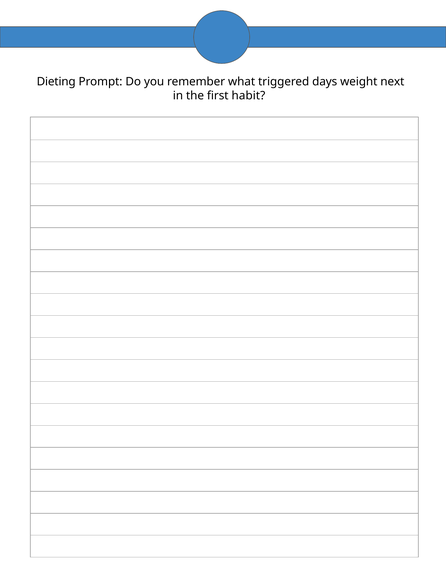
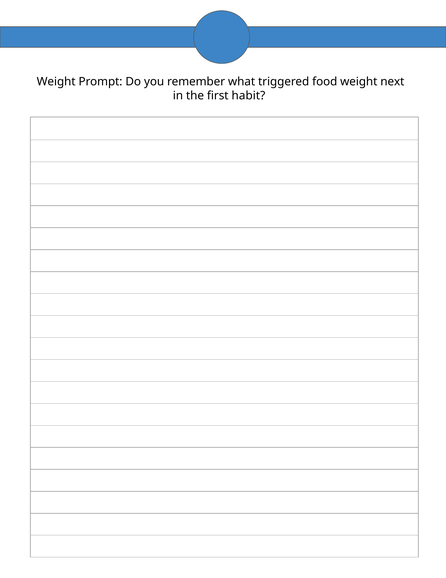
Dieting: Dieting -> Weight (56, 82)
days: days -> food (325, 82)
